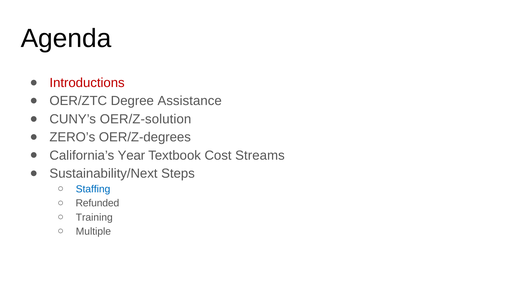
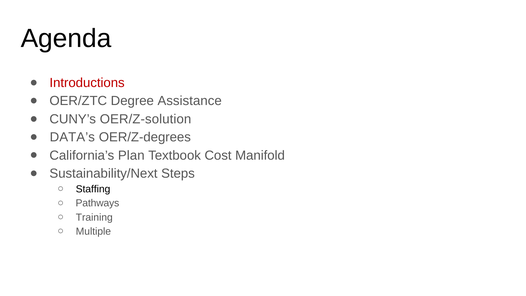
ZERO’s: ZERO’s -> DATA’s (72, 137)
Year: Year -> Plan (131, 155)
Streams: Streams -> Manifold (260, 155)
Staffing colour: blue -> black (93, 189)
Refunded: Refunded -> Pathways (97, 203)
